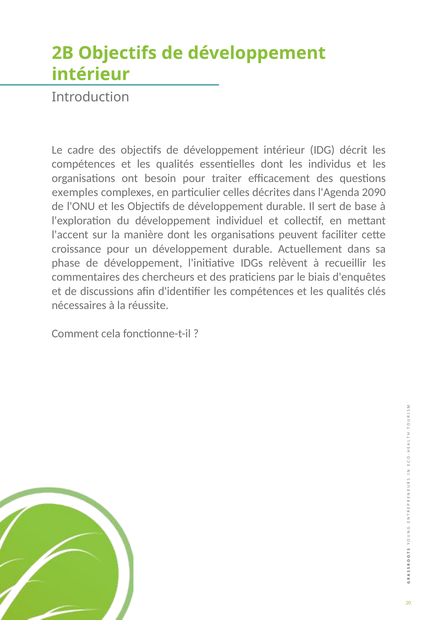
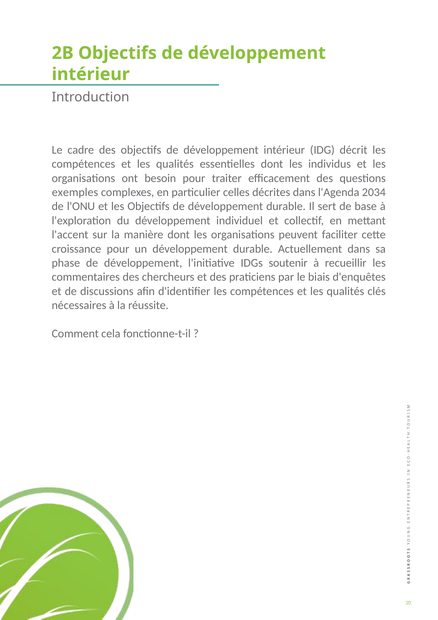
2090: 2090 -> 2034 (374, 192)
relèvent: relèvent -> soutenir (288, 263)
